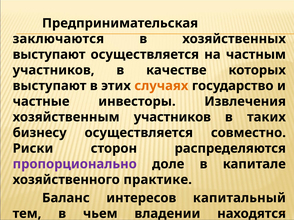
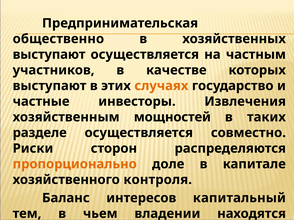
заключаются: заключаются -> общественно (58, 39)
хозяйственным участников: участников -> мощностей (172, 117)
бизнесу: бизнесу -> разделе (40, 133)
пропорционально colour: purple -> orange (75, 164)
практике: практике -> контроля (158, 180)
